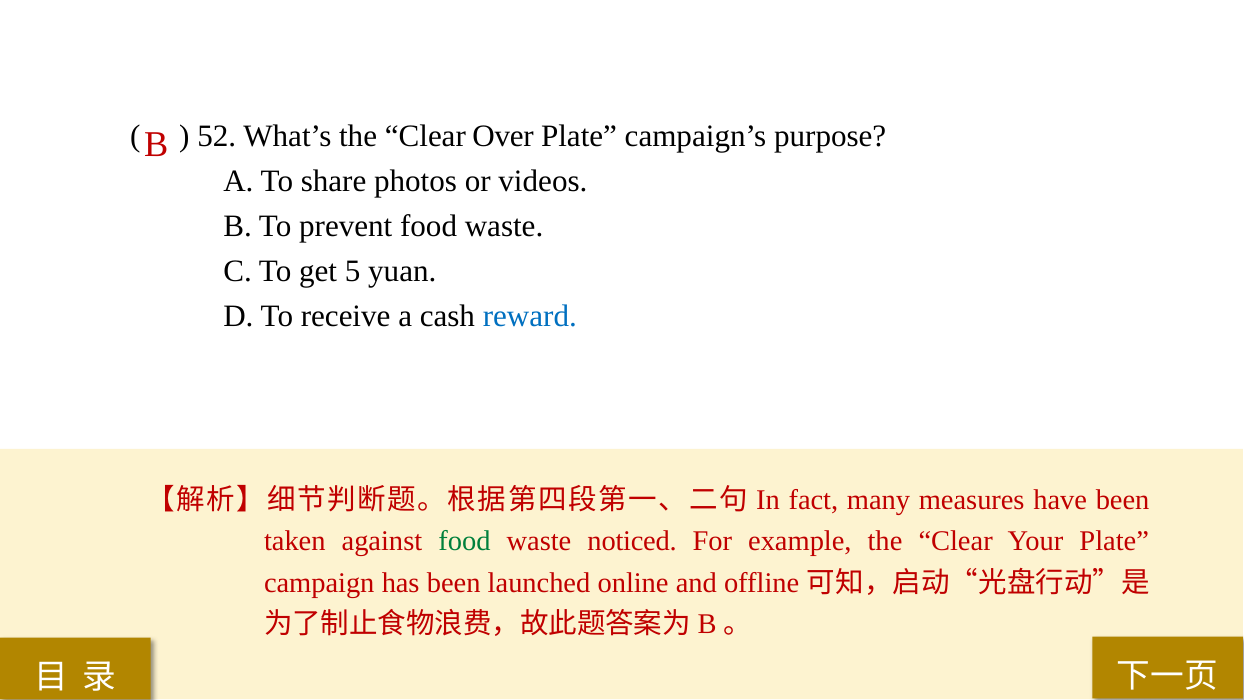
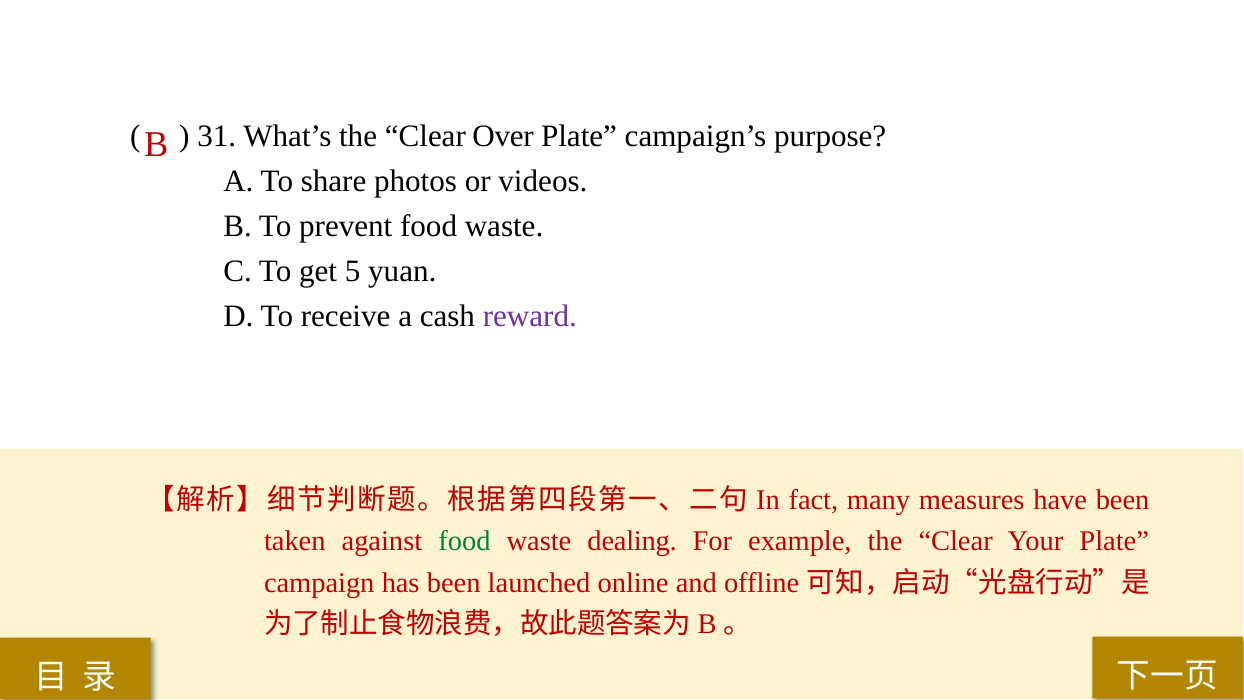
52: 52 -> 31 (217, 137)
reward colour: blue -> purple (530, 316)
noticed: noticed -> dealing (632, 541)
